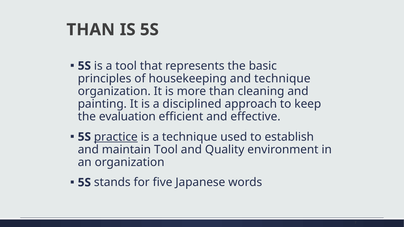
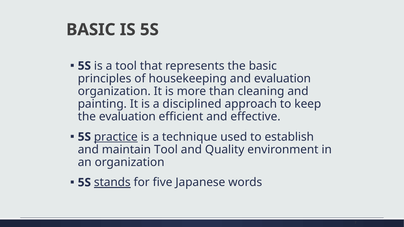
THAN: THAN -> BASIC (91, 30)
and technique: technique -> evaluation (282, 79)
stands underline: none -> present (112, 183)
